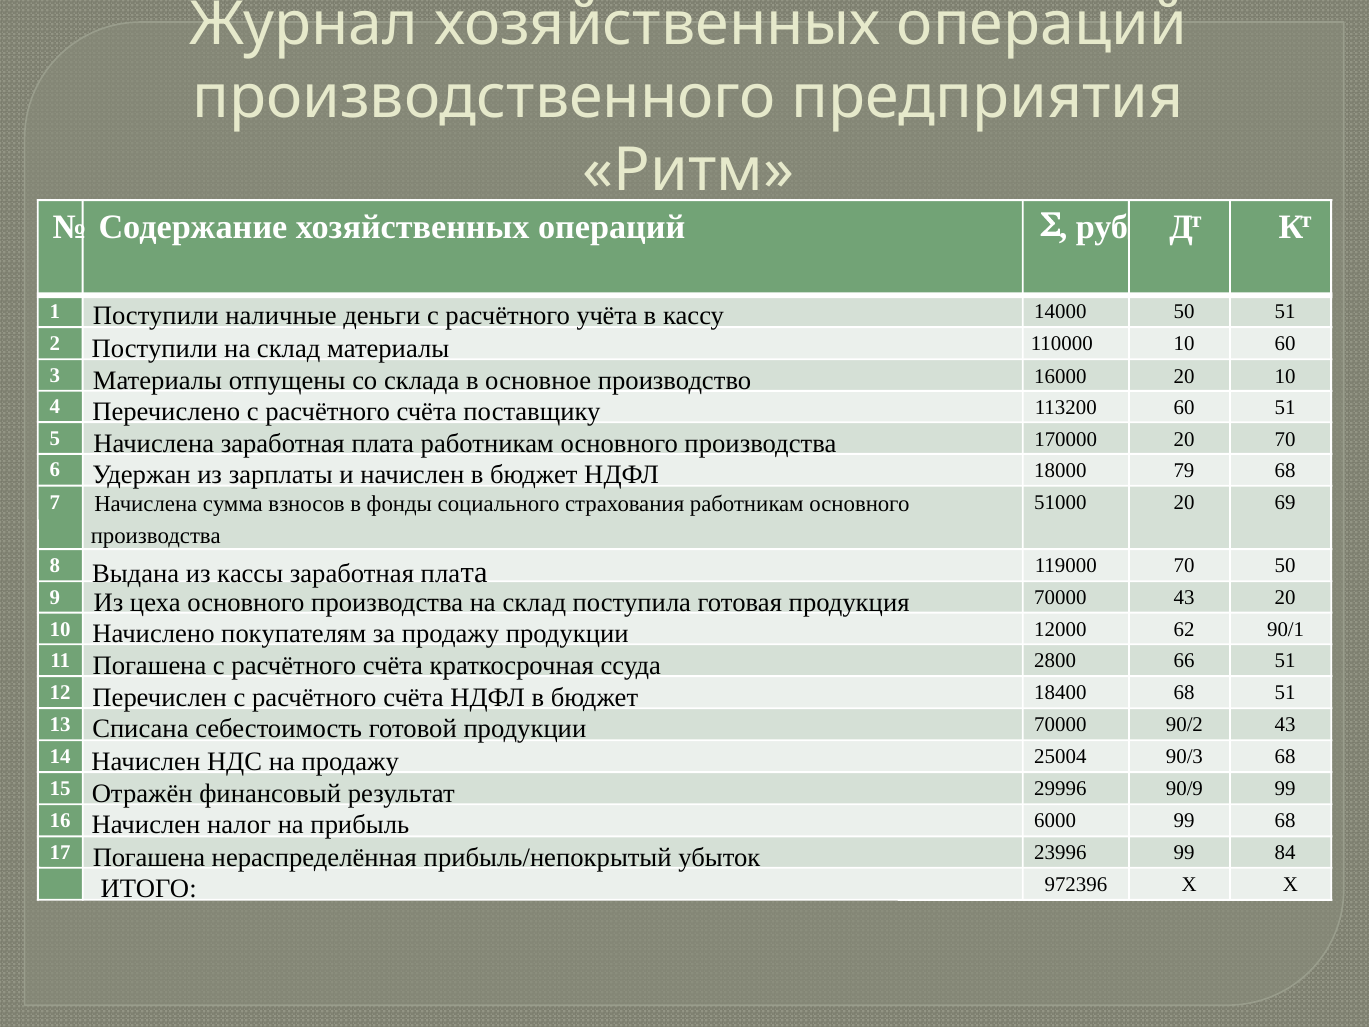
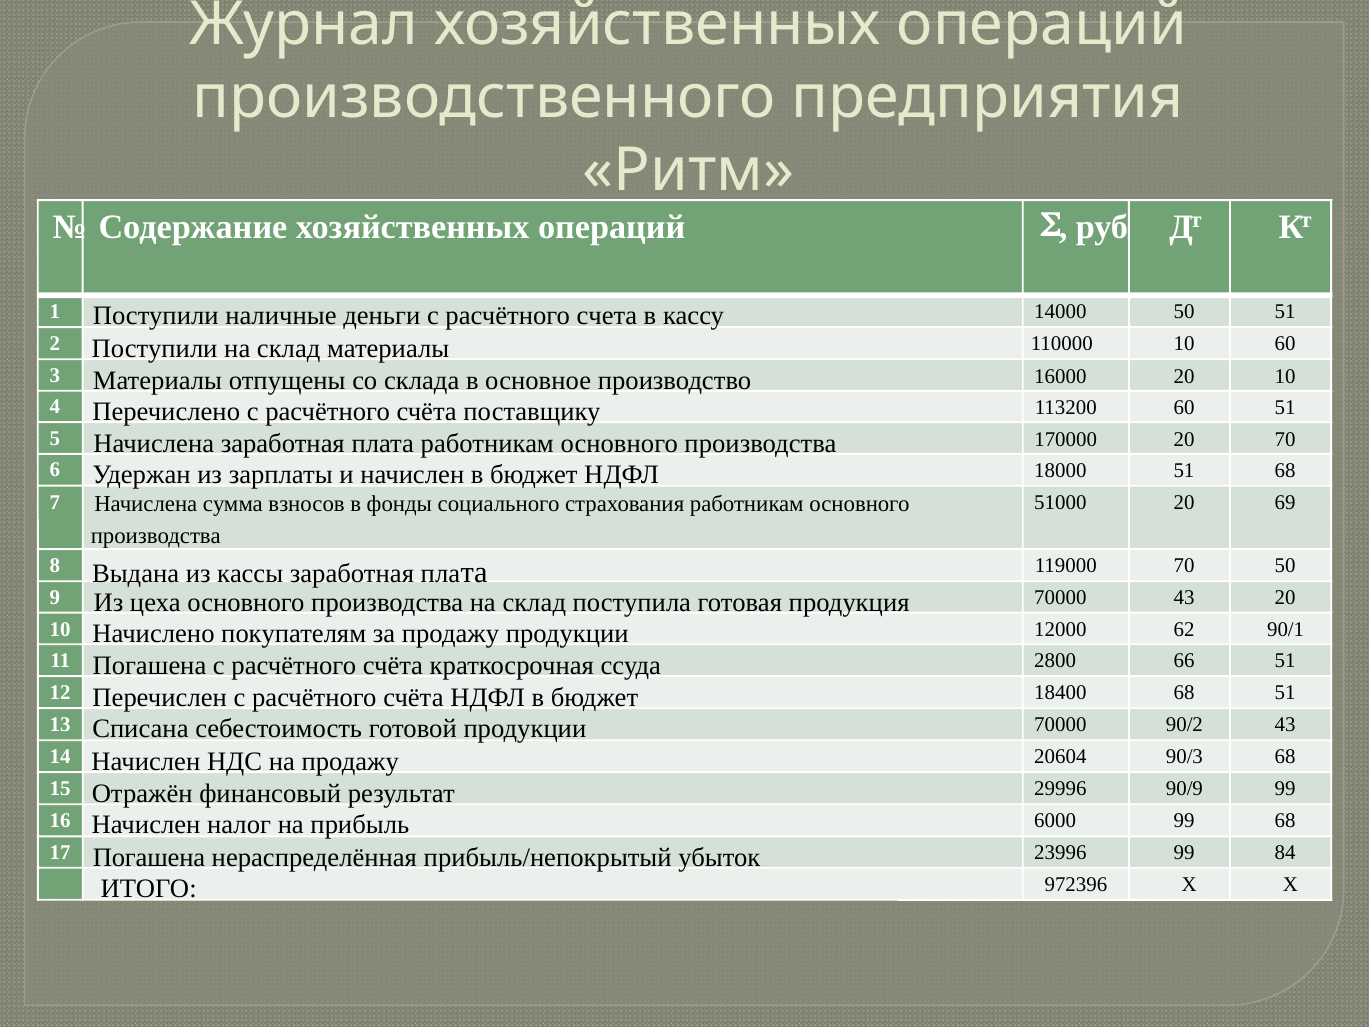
учёта: учёта -> счета (607, 316)
18000 79: 79 -> 51 (1184, 470)
25004: 25004 -> 20604 (1060, 757)
